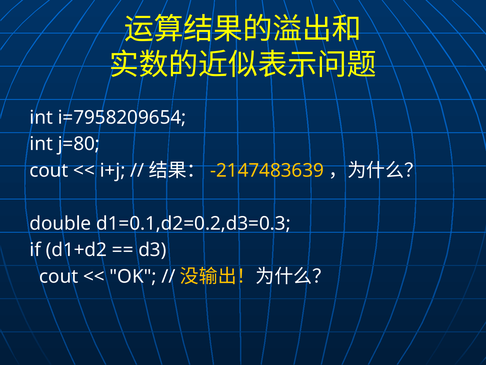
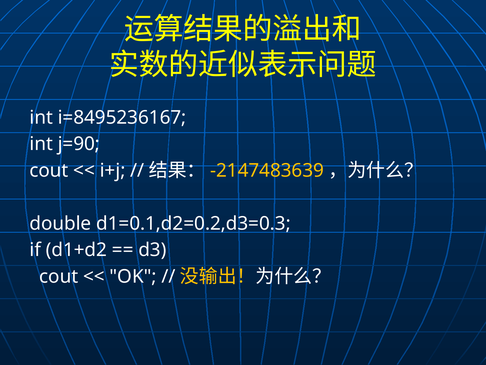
i=7958209654: i=7958209654 -> i=8495236167 (122, 117)
j=80: j=80 -> j=90 (79, 144)
